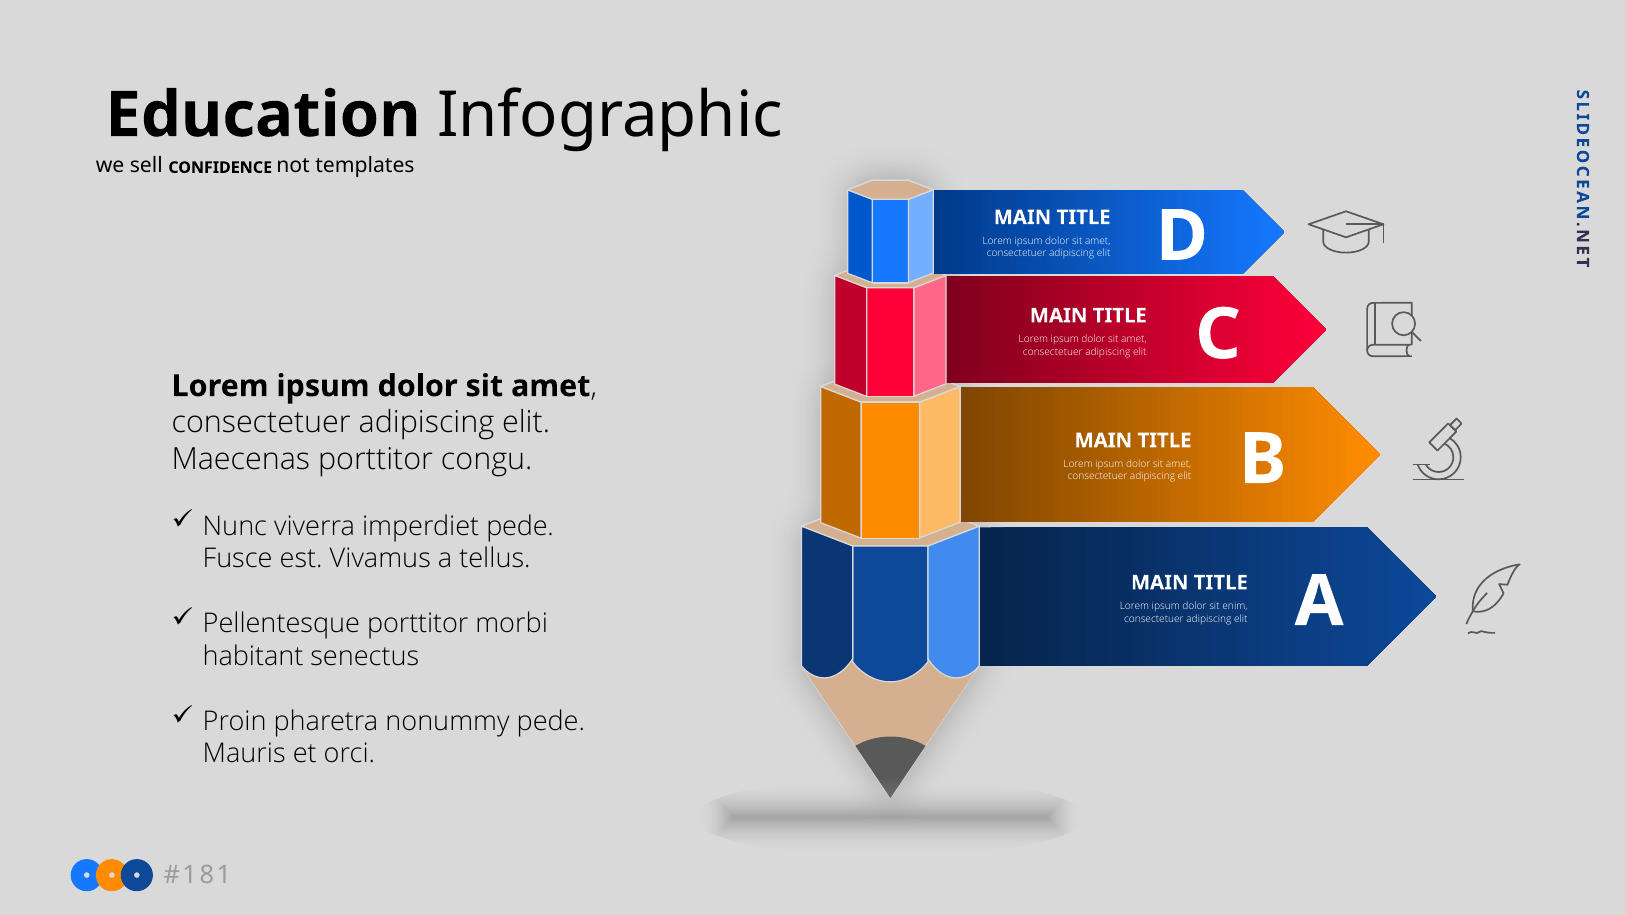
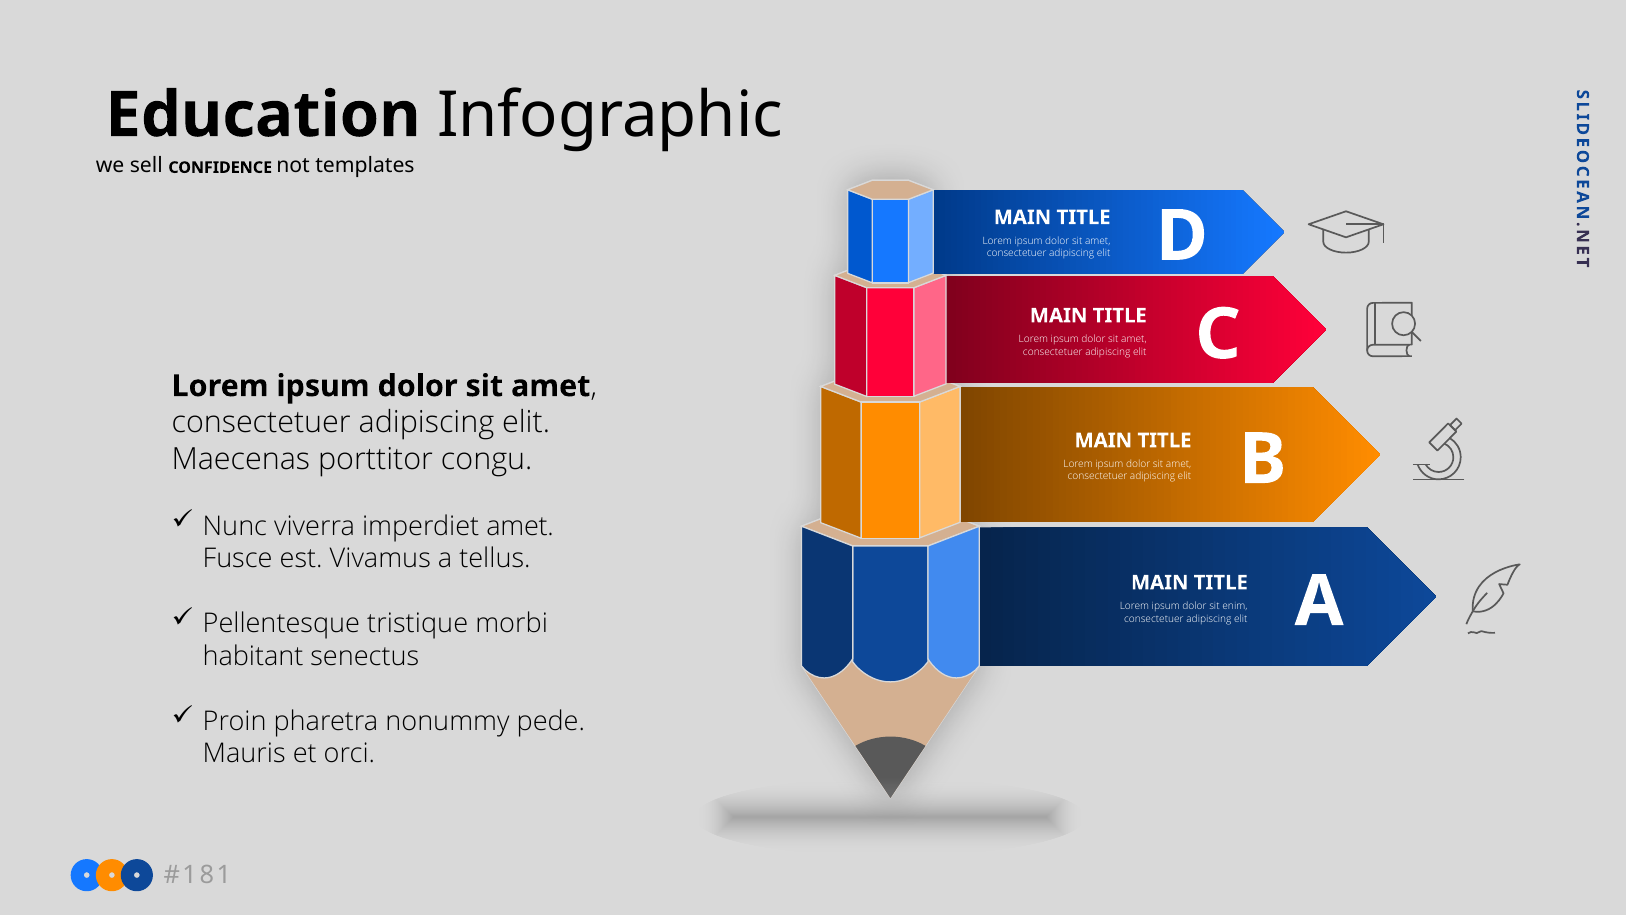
imperdiet pede: pede -> amet (520, 526)
Pellentesque porttitor: porttitor -> tristique (418, 624)
